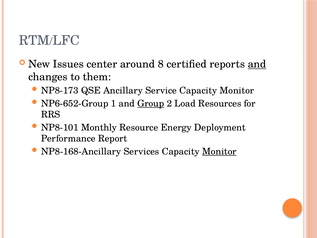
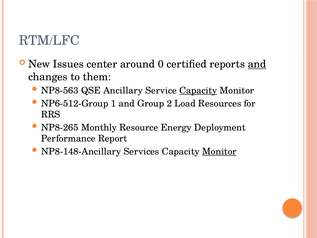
8: 8 -> 0 (161, 64)
NP8-173: NP8-173 -> NP8-563 (60, 90)
Capacity underline: none -> present (198, 90)
NP6-652-Group: NP6-652-Group -> NP6-512-Group (75, 103)
Group underline: present -> none (151, 103)
NP8-101: NP8-101 -> NP8-265 (60, 127)
NP8-168-Ancillary: NP8-168-Ancillary -> NP8-148-Ancillary (81, 151)
